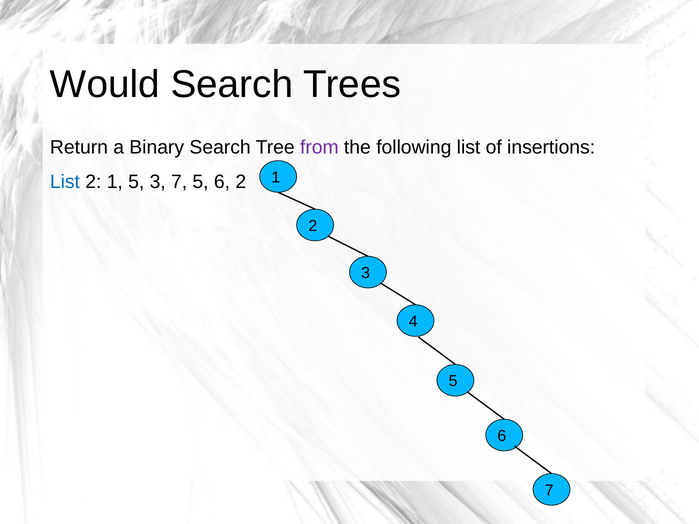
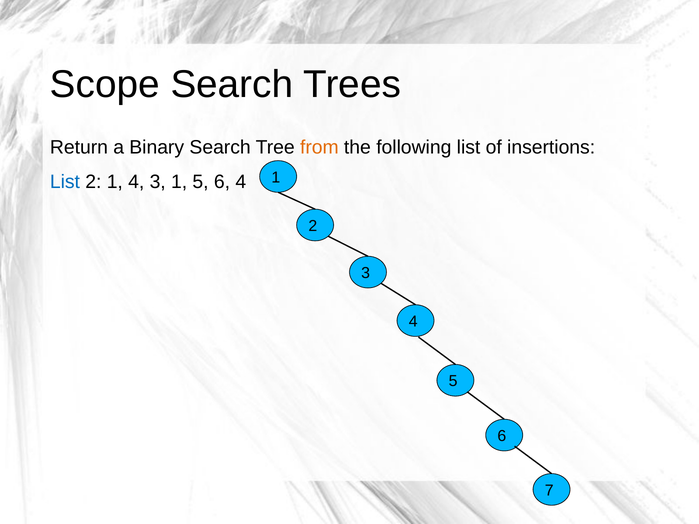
Would: Would -> Scope (105, 84)
from colour: purple -> orange (319, 148)
1 5: 5 -> 4 (136, 182)
3 7: 7 -> 1 (179, 182)
6 2: 2 -> 4 (241, 182)
